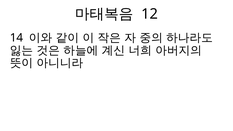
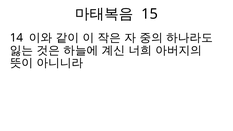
12: 12 -> 15 (150, 14)
